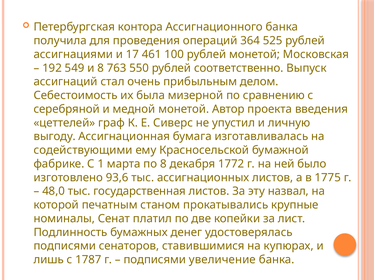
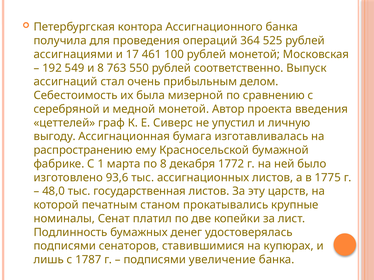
содействующими: содействующими -> распространению (83, 150)
назвал: назвал -> царств (288, 192)
